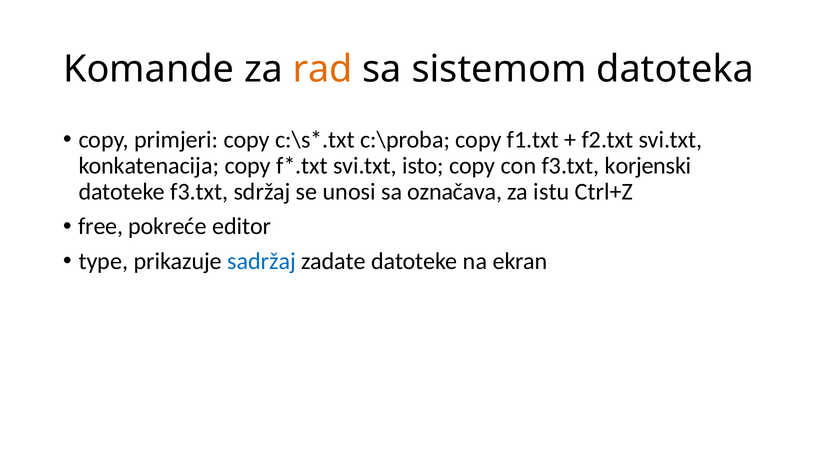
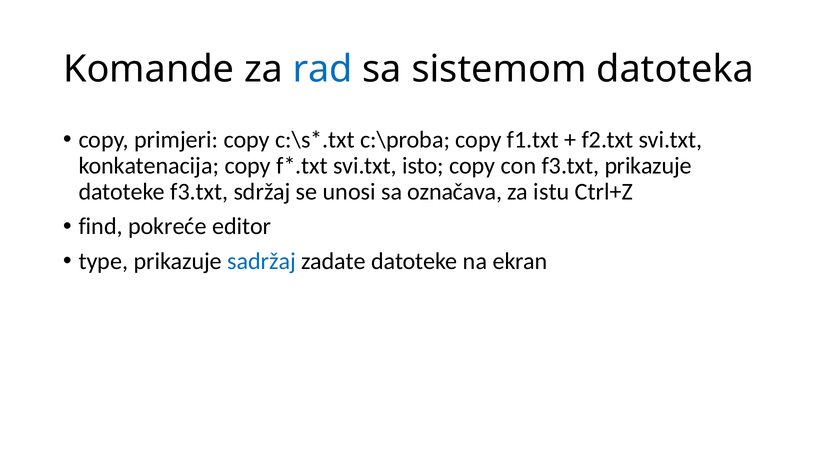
rad colour: orange -> blue (323, 69)
f3.txt korjenski: korjenski -> prikazuje (648, 166)
free: free -> find (101, 227)
